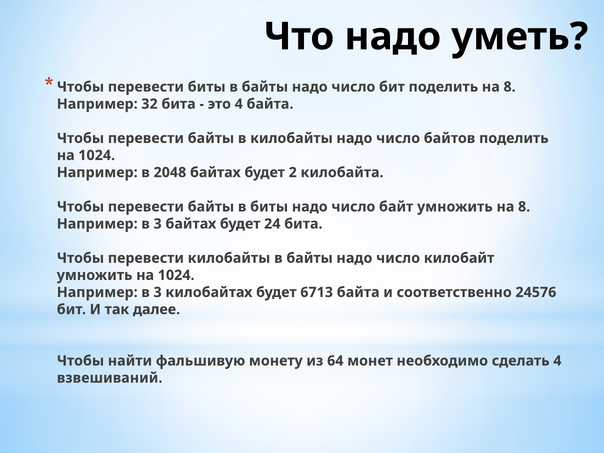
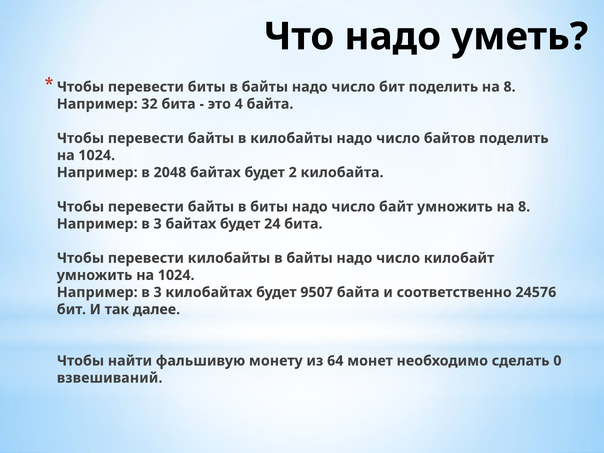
6713: 6713 -> 9507 (317, 292)
сделать 4: 4 -> 0 (557, 361)
